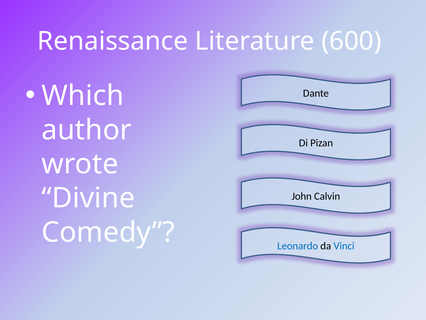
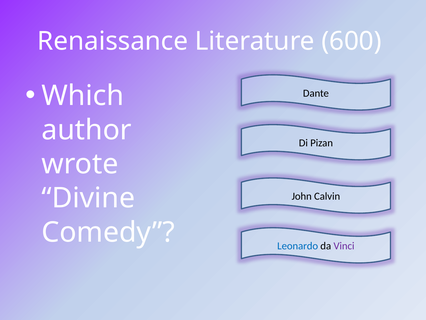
Vinci colour: blue -> purple (344, 246)
